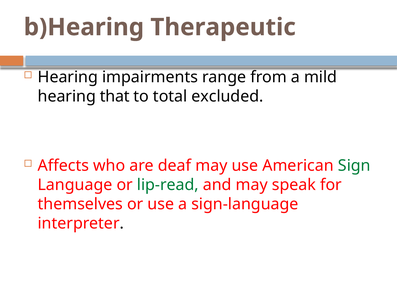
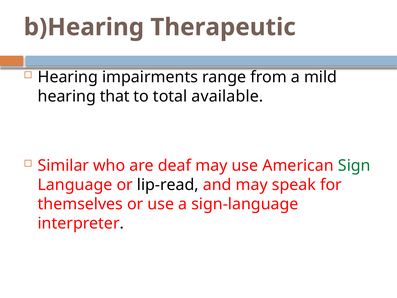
excluded: excluded -> available (227, 96)
Affects: Affects -> Similar (63, 166)
lip-read colour: green -> black (168, 185)
